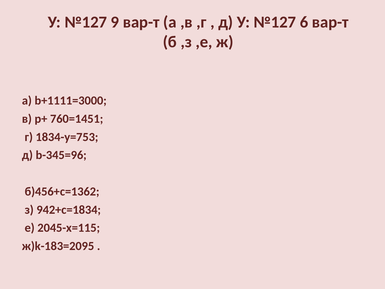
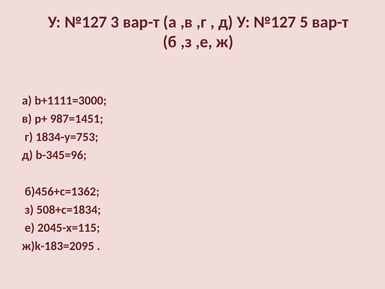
9: 9 -> 3 (115, 22)
6: 6 -> 5 (304, 22)
760=1451: 760=1451 -> 987=1451 (77, 119)
942+с=1834: 942+с=1834 -> 508+с=1834 (69, 210)
